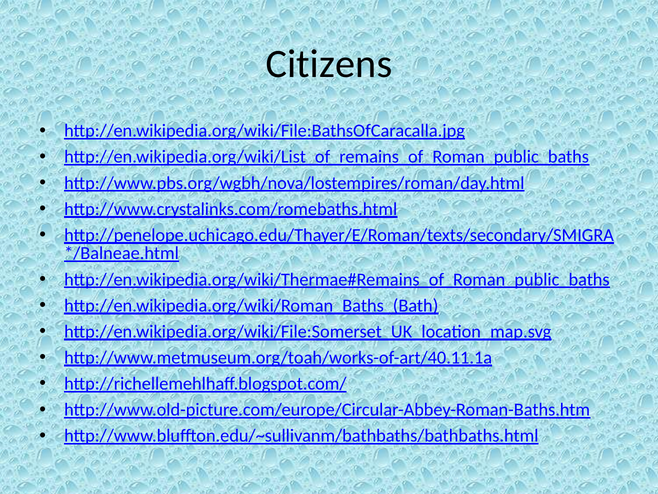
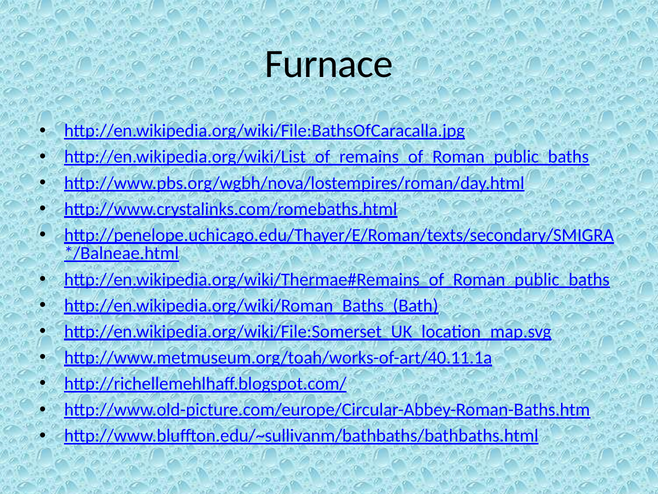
Citizens: Citizens -> Furnace (329, 64)
